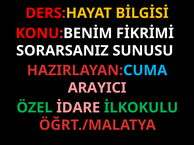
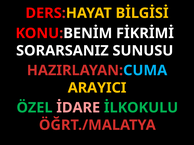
ARAYICI colour: pink -> yellow (97, 88)
